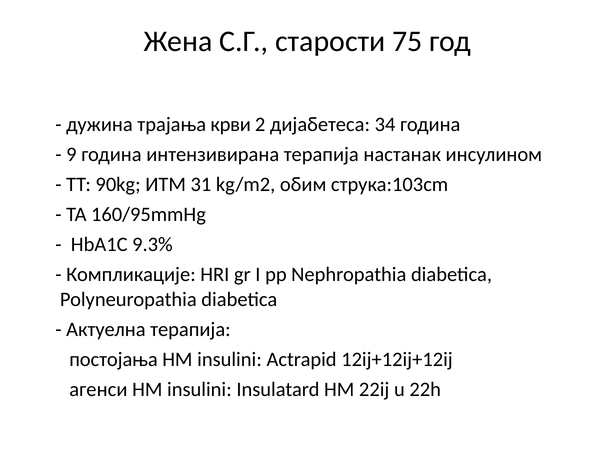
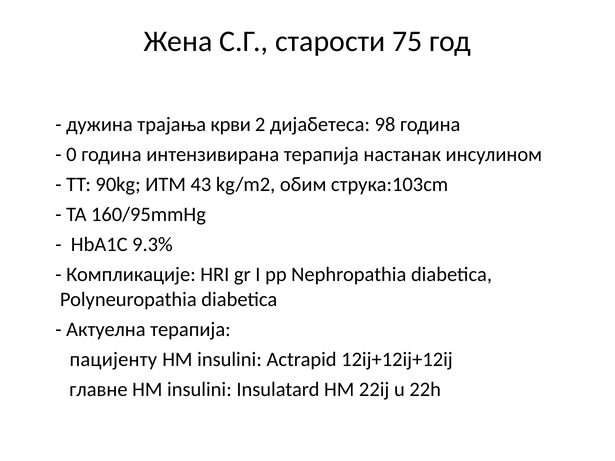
34: 34 -> 98 (385, 124)
9: 9 -> 0 (71, 155)
31: 31 -> 43 (201, 185)
постојања: постојања -> пацијенту (113, 360)
агенси: агенси -> главне (98, 390)
